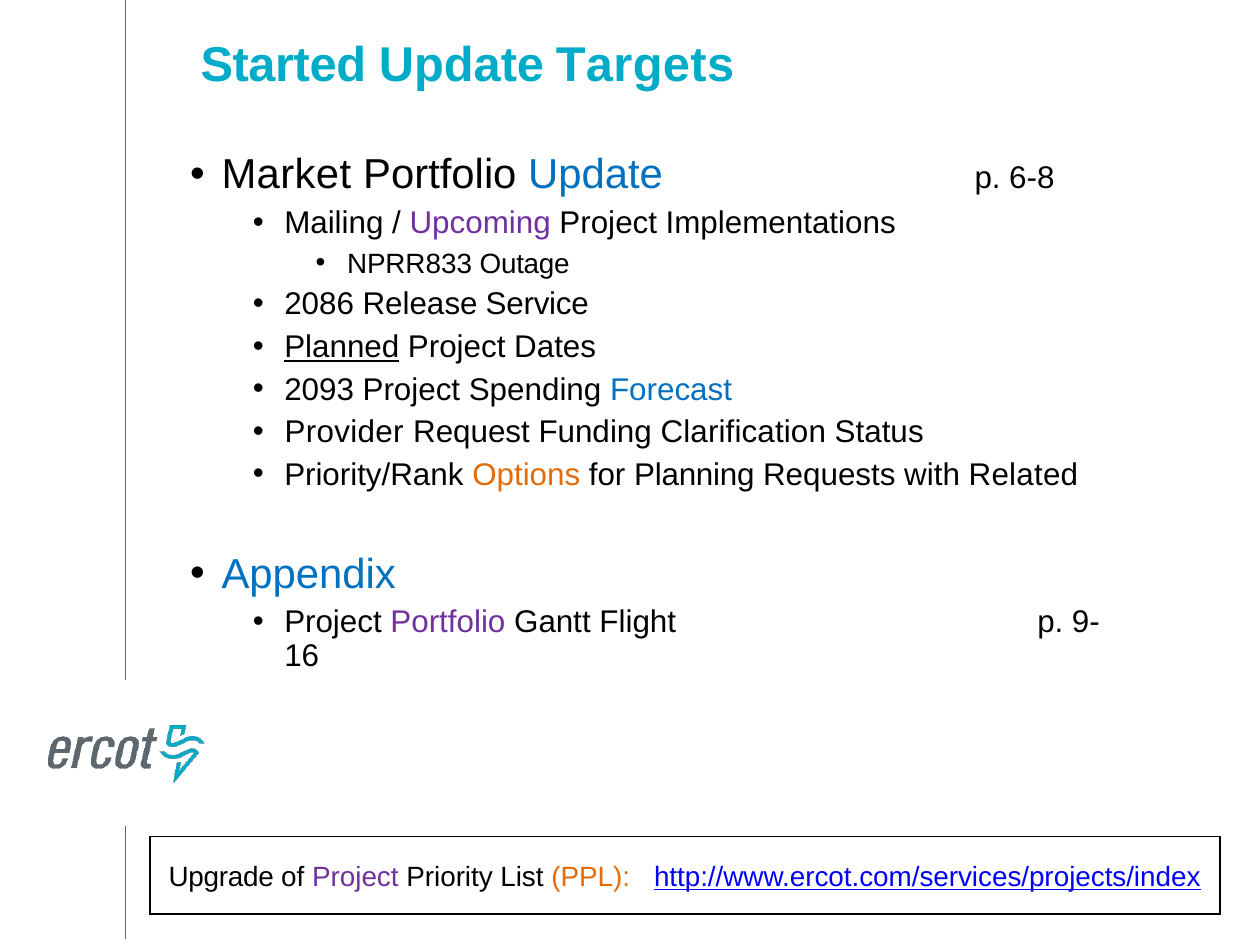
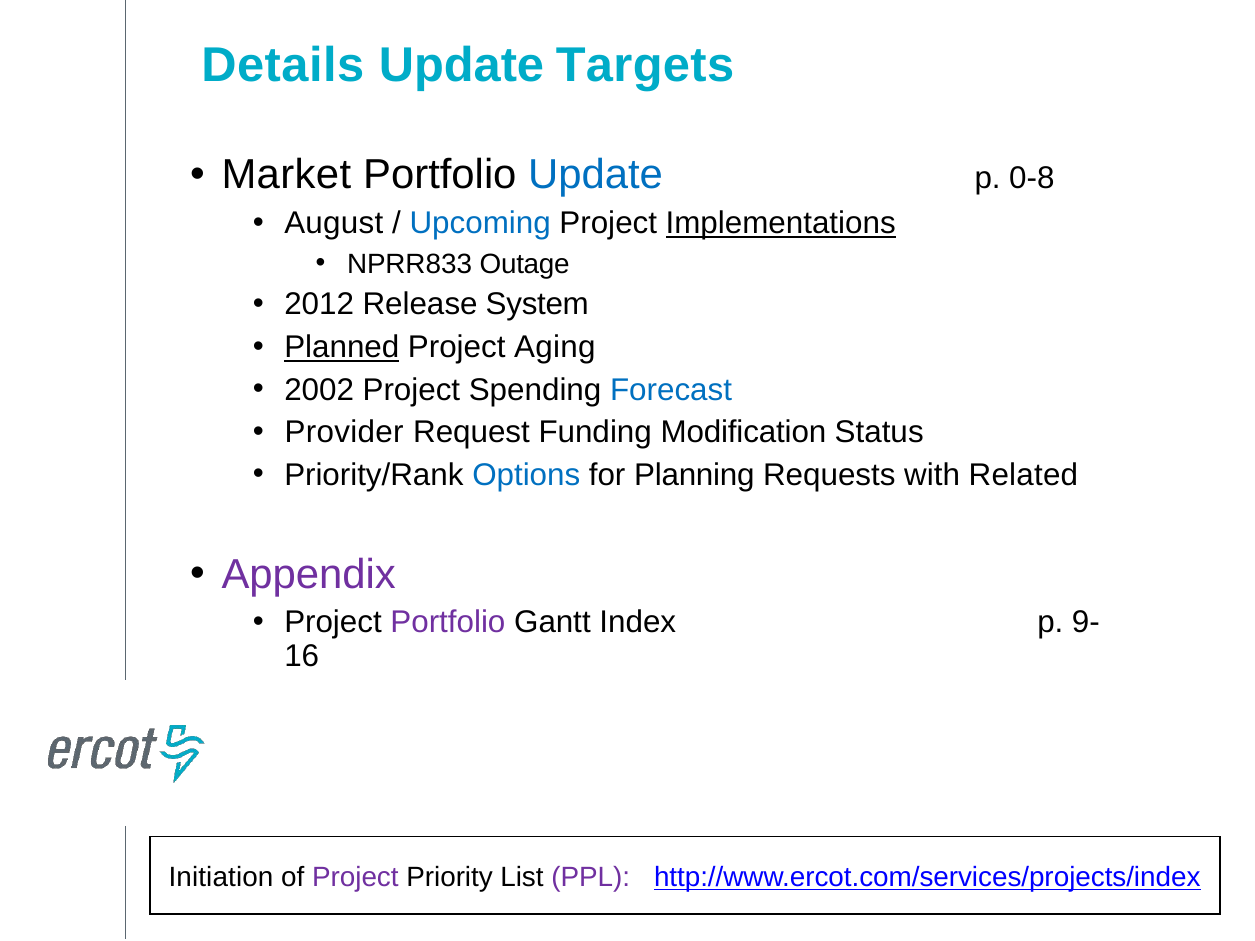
Started: Started -> Details (283, 66)
6-8: 6-8 -> 0-8 (1032, 178)
Mailing: Mailing -> August (334, 223)
Upcoming colour: purple -> blue (480, 223)
Implementations underline: none -> present (781, 223)
2086: 2086 -> 2012 (319, 305)
Service: Service -> System (537, 305)
Dates: Dates -> Aging (555, 347)
2093: 2093 -> 2002 (319, 390)
Clarification: Clarification -> Modification (743, 432)
Options colour: orange -> blue (526, 475)
Appendix colour: blue -> purple (309, 574)
Flight: Flight -> Index (638, 623)
Upgrade: Upgrade -> Initiation (221, 877)
PPL colour: orange -> purple (591, 877)
